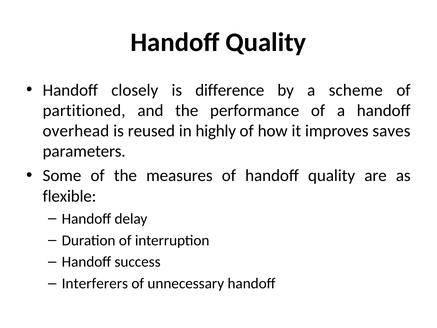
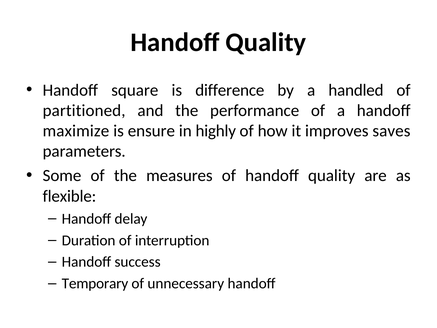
closely: closely -> square (135, 90)
scheme: scheme -> handled (356, 90)
overhead: overhead -> maximize (76, 131)
reused: reused -> ensure (151, 131)
Interferers: Interferers -> Temporary (95, 283)
